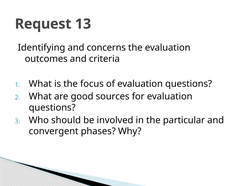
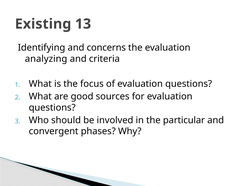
Request: Request -> Existing (43, 24)
outcomes: outcomes -> analyzing (46, 59)
